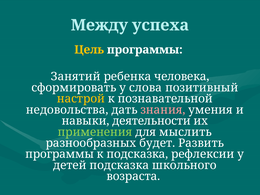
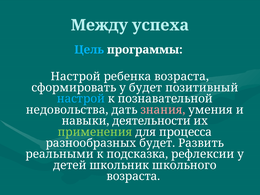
Цель colour: yellow -> light blue (89, 50)
Занятий: Занятий -> Настрой (76, 77)
ребенка человека: человека -> возраста (182, 77)
у слова: слова -> будет (145, 88)
настрой colour: yellow -> light blue (81, 99)
мыслить: мыслить -> процесса (186, 132)
программы: программы -> реальными (60, 154)
детей подсказка: подсказка -> школьник (119, 165)
